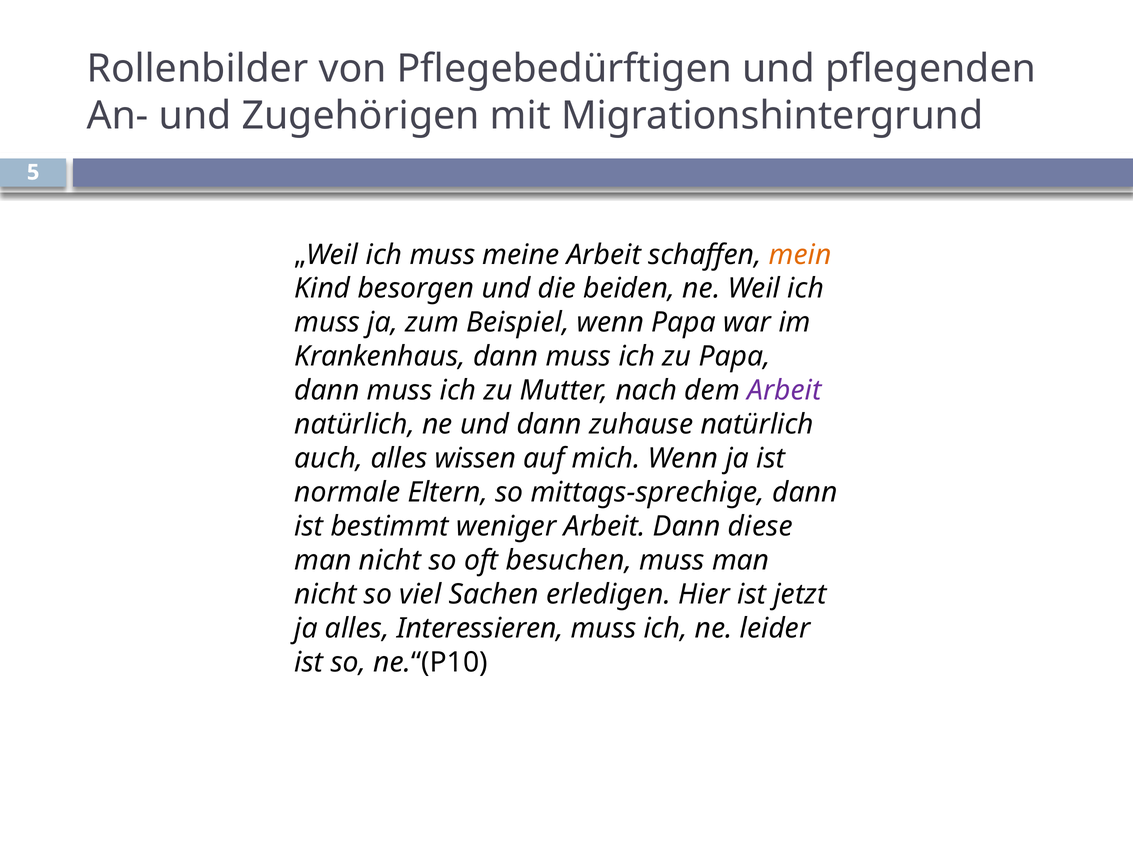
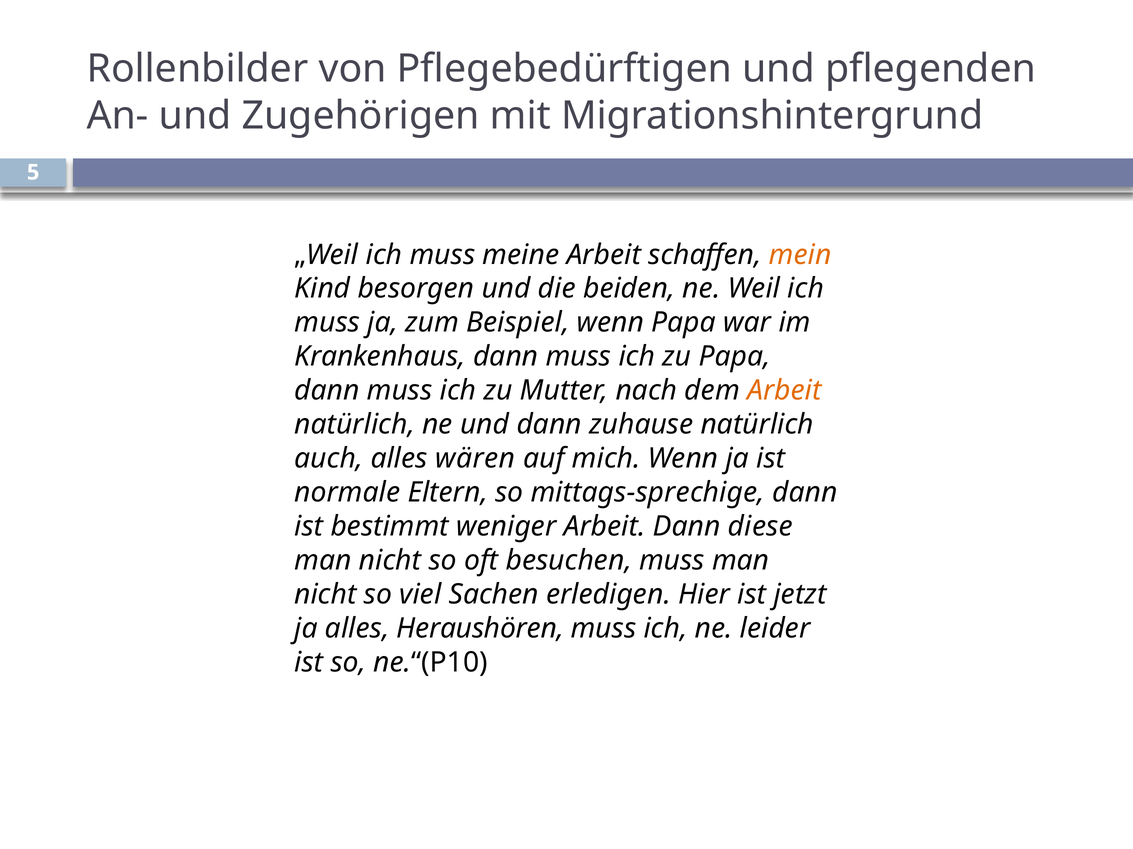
Arbeit colour: purple -> orange (784, 391)
wissen: wissen -> wären (475, 459)
Interessieren: Interessieren -> Heraushören (480, 629)
